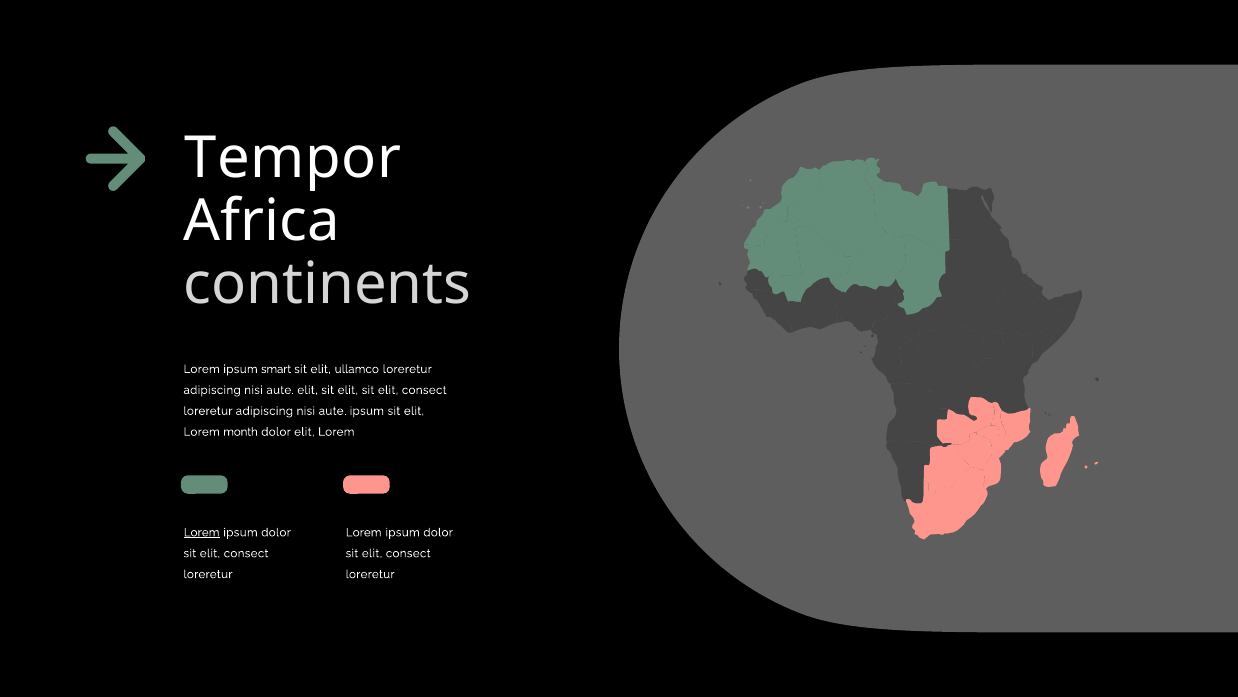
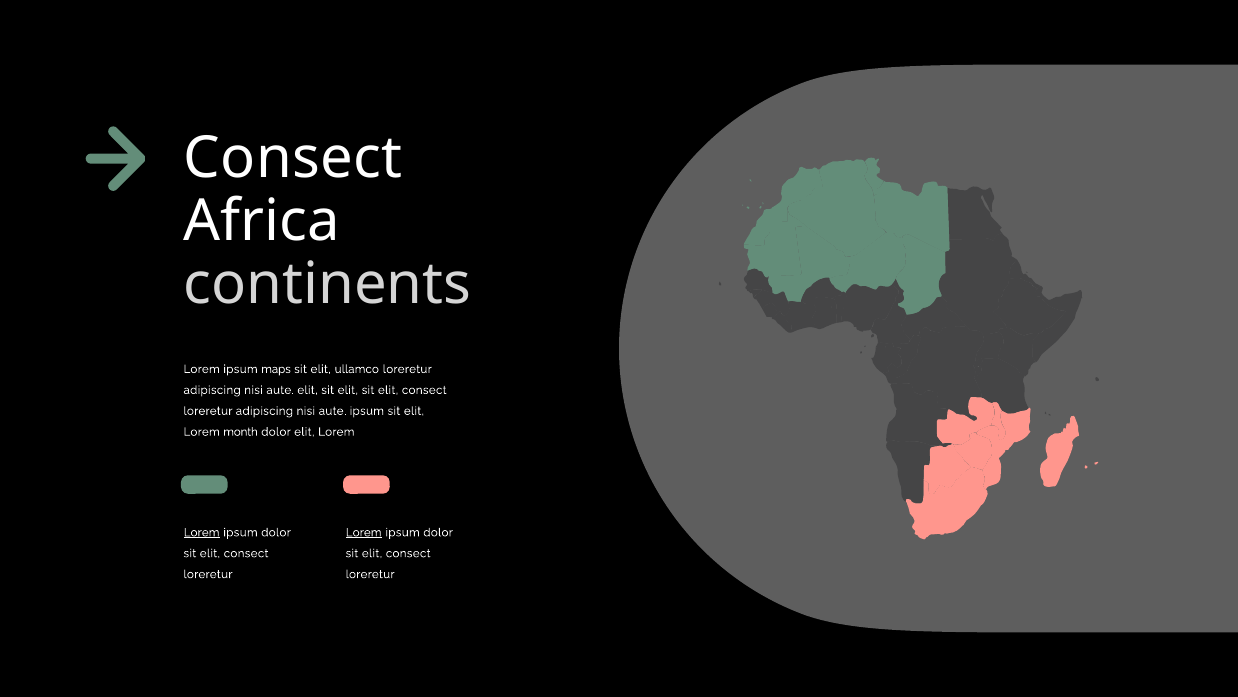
Tempor: Tempor -> Consect (293, 159)
smart: smart -> maps (276, 369)
Lorem underline: none -> present (364, 532)
